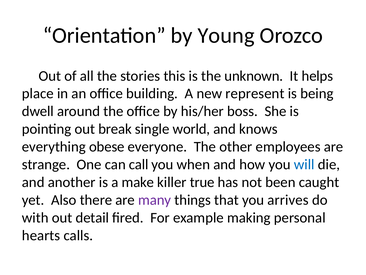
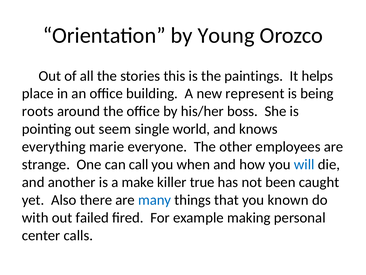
unknown: unknown -> paintings (254, 76)
dwell: dwell -> roots (38, 111)
break: break -> seem (115, 129)
obese: obese -> marie (107, 147)
many colour: purple -> blue (155, 200)
arrives: arrives -> known (288, 200)
detail: detail -> failed (92, 217)
hearts: hearts -> center (41, 235)
